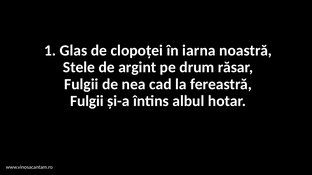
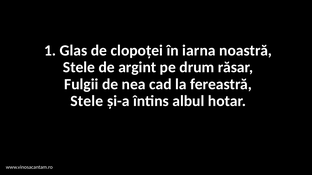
Fulgii: Fulgii -> Stele (87, 101)
